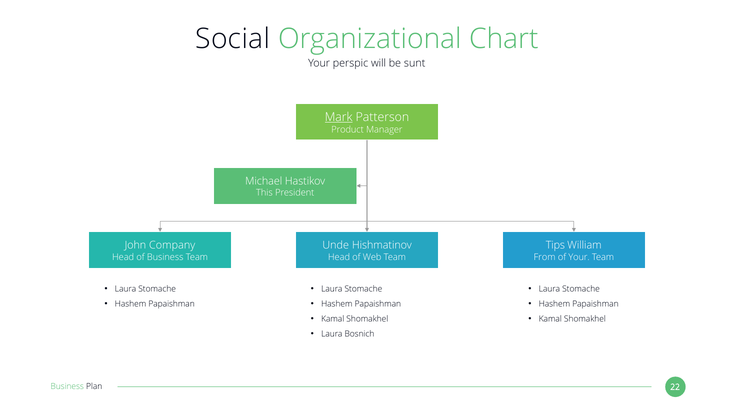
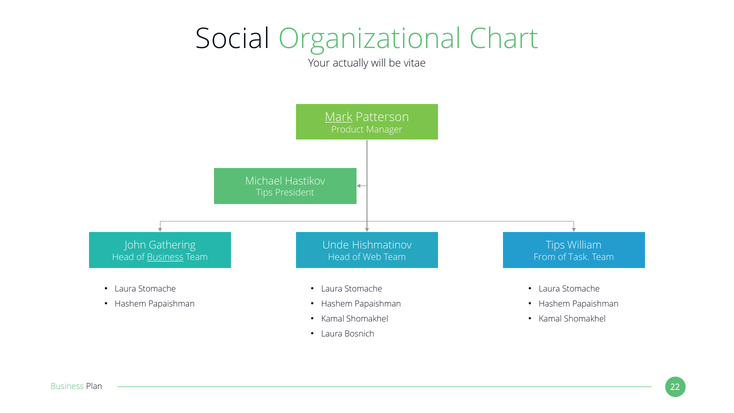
perspic: perspic -> actually (351, 63)
sunt: sunt -> vitae (415, 63)
This: This -> Tips (264, 193)
Company: Company -> Gathering (172, 245)
Business underline: none -> present (165, 257)
of Your: Your -> Task (579, 257)
